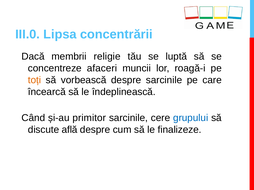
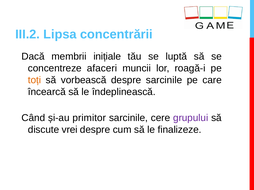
III.0: III.0 -> III.2 (28, 34)
religie: religie -> inițiale (107, 57)
grupului colour: blue -> purple (191, 118)
află: află -> vrei (70, 130)
